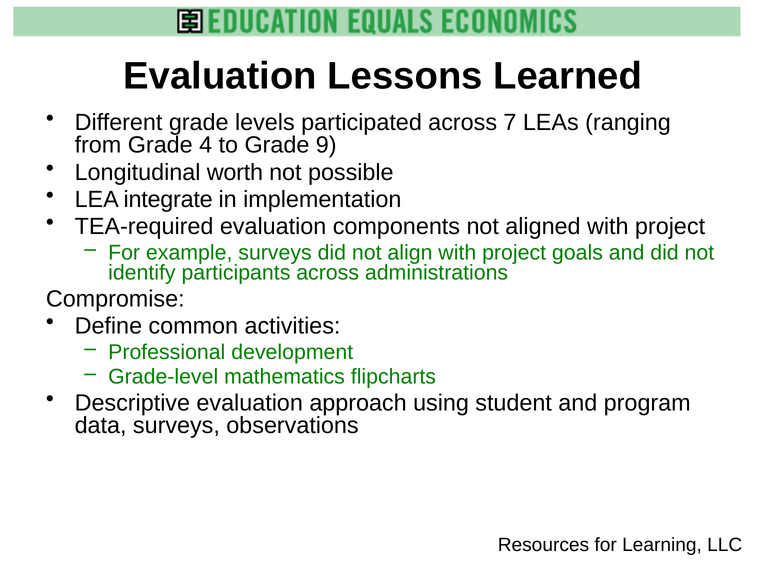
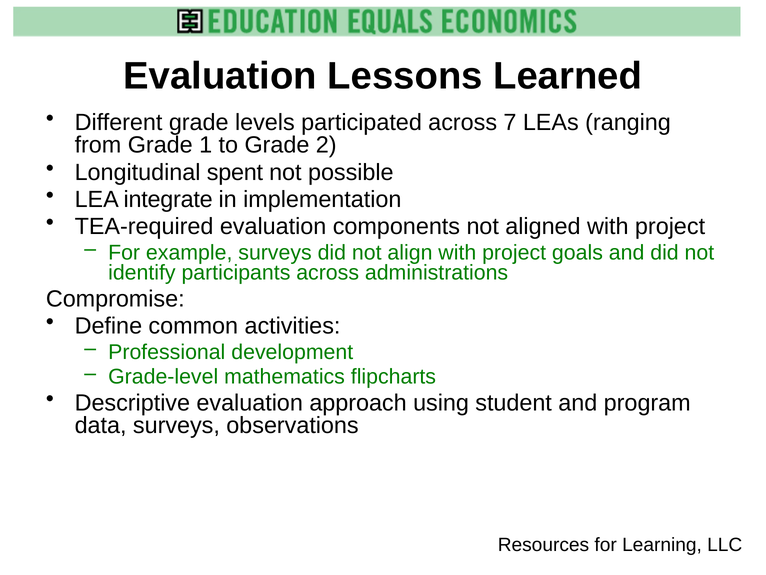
4: 4 -> 1 (206, 145)
9: 9 -> 2 (326, 145)
worth: worth -> spent (235, 172)
